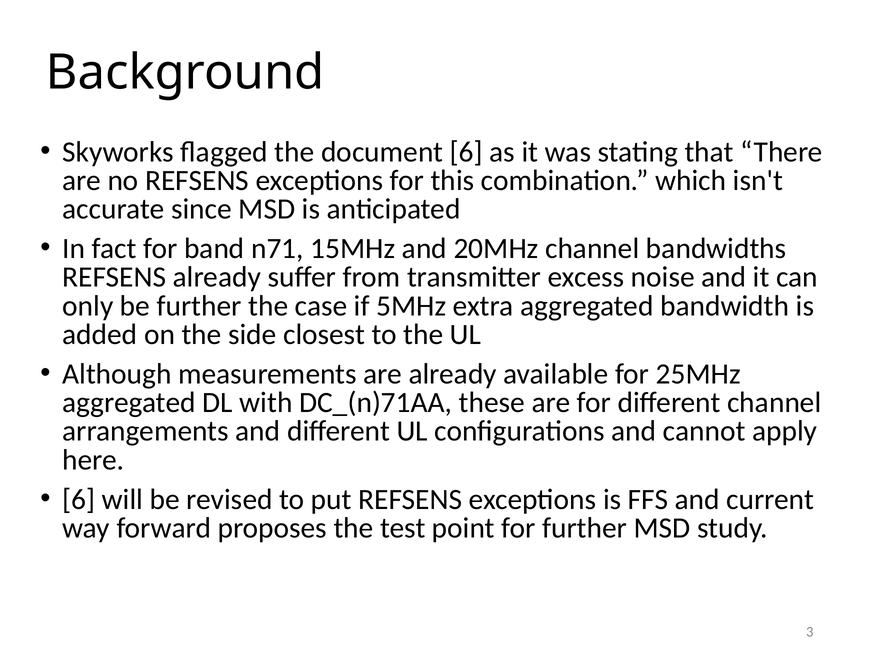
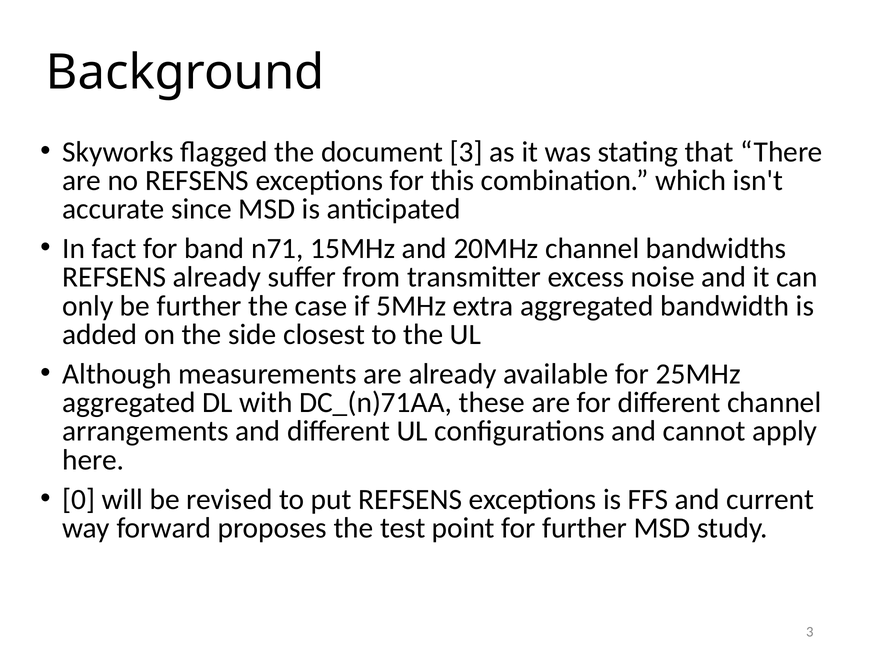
document 6: 6 -> 3 (466, 152)
6: 6 -> 0 (79, 500)
